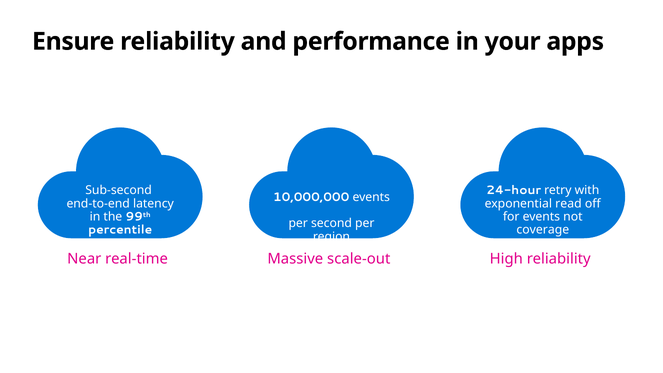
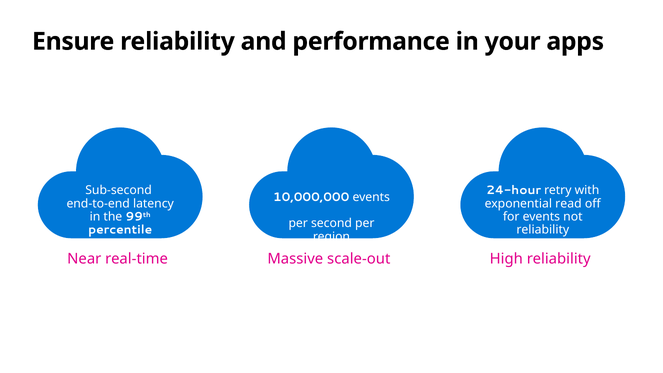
coverage: coverage -> reliability (543, 230)
